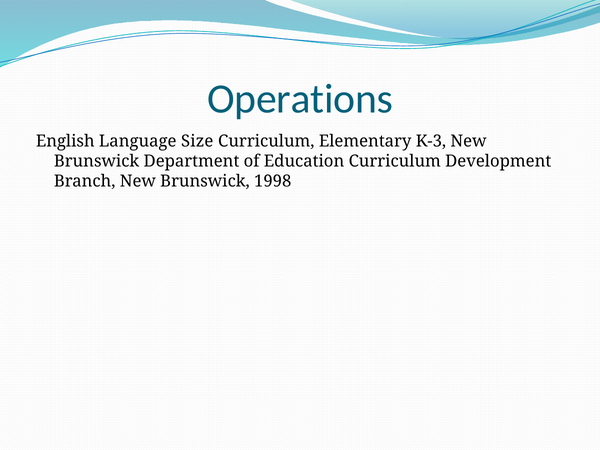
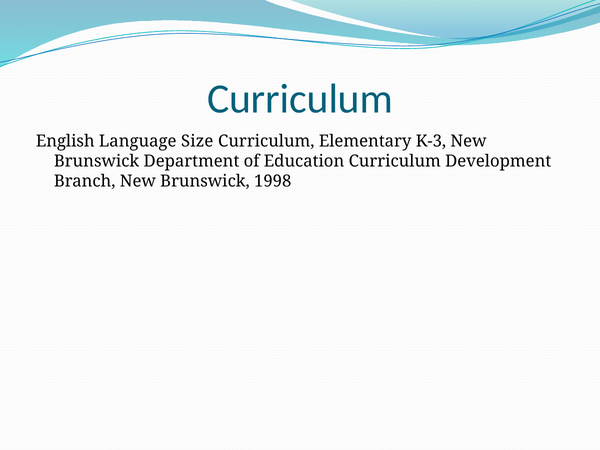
Operations: Operations -> Curriculum (300, 99)
